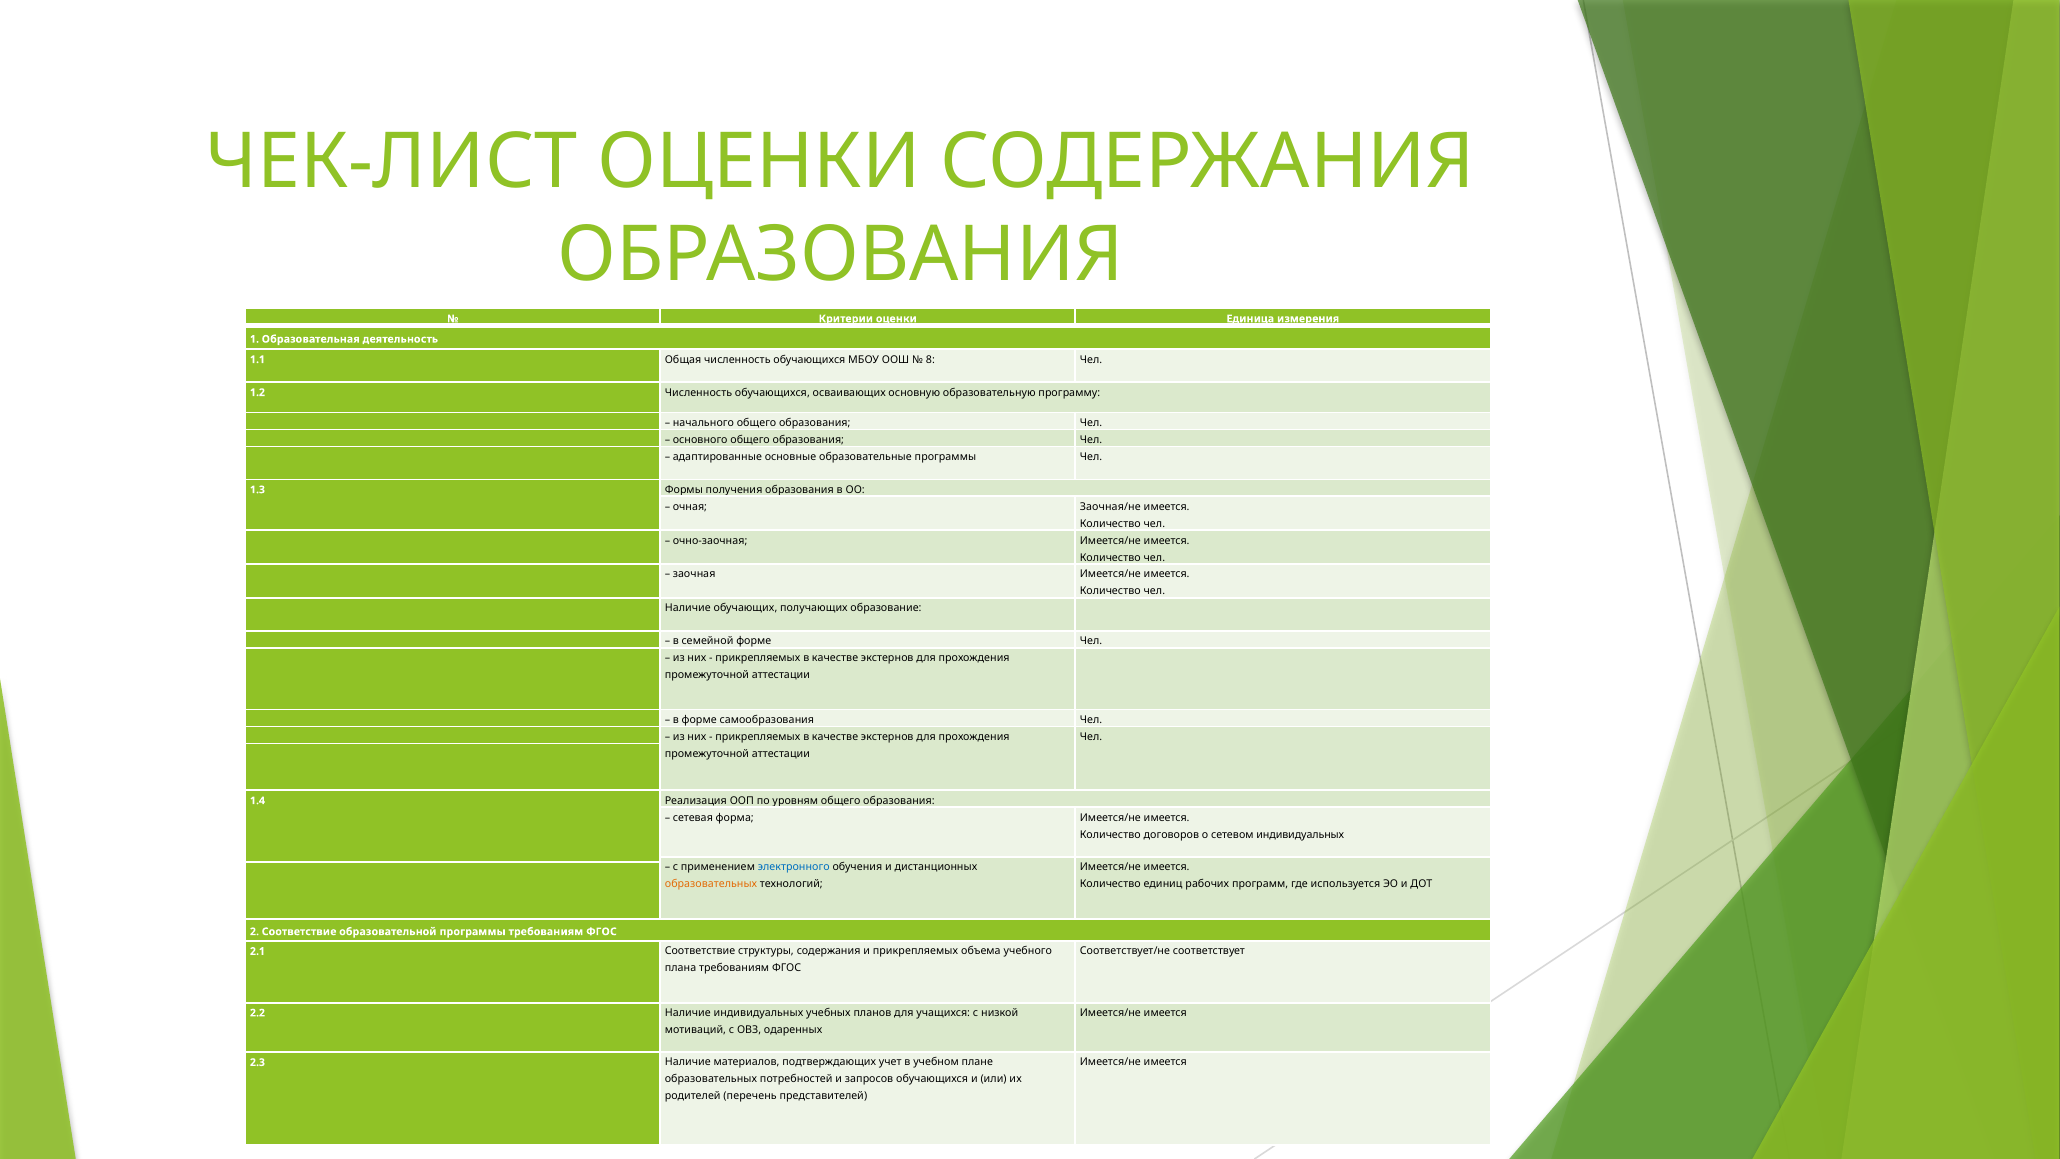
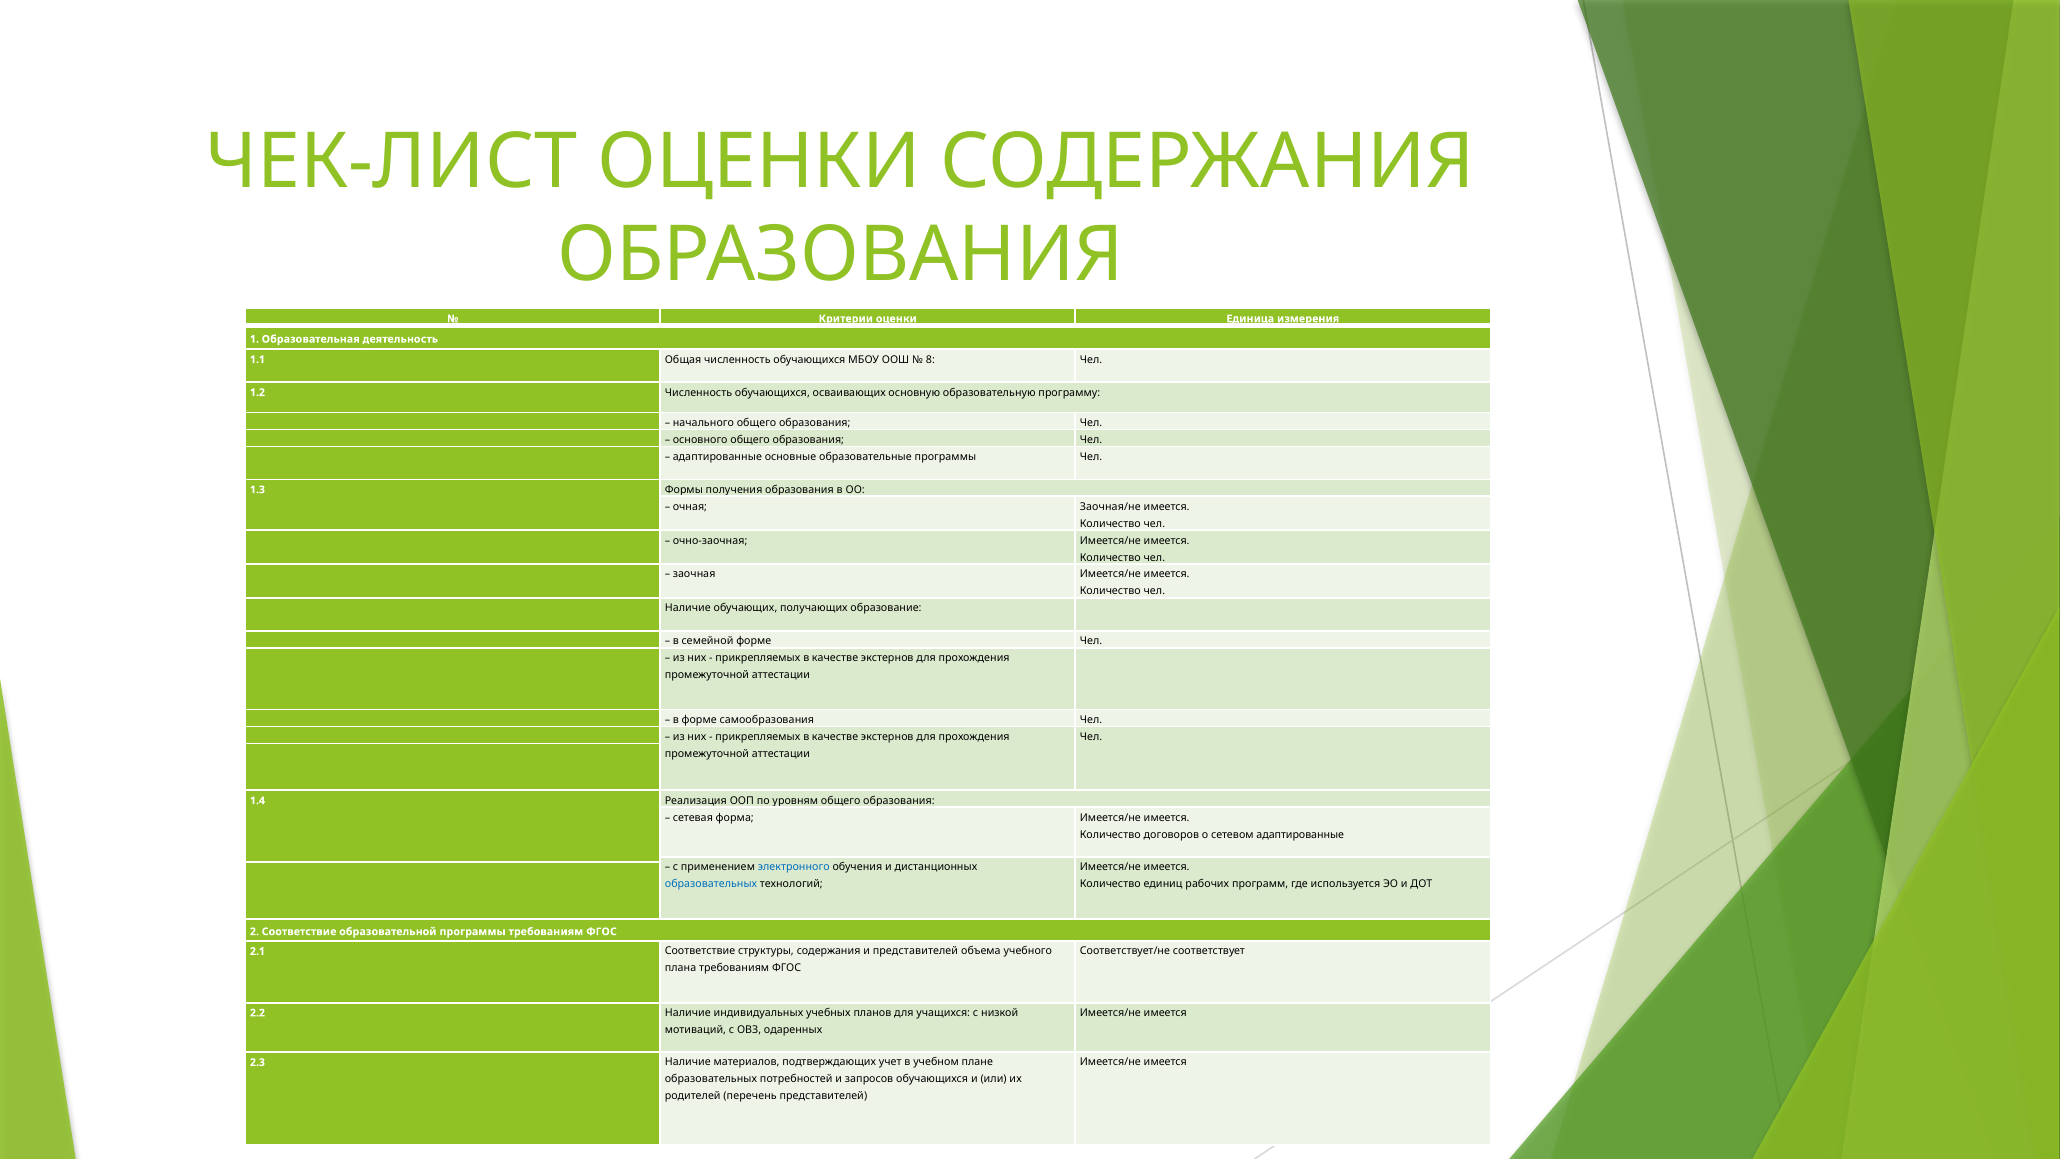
сетевом индивидуальных: индивидуальных -> адаптированные (1300, 834)
образовательных colour: orange -> blue (711, 884)
и прикрепляемых: прикрепляемых -> представителей (915, 951)
